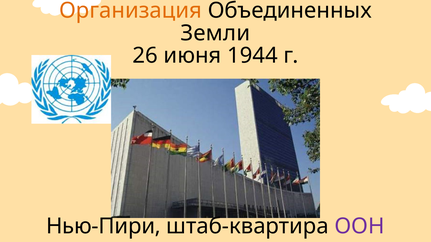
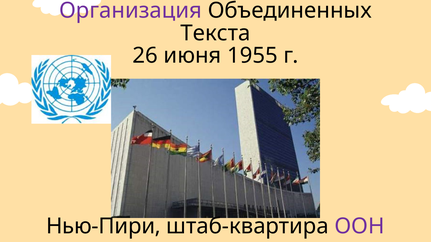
Организация colour: orange -> purple (131, 11)
Земли: Земли -> Текста (215, 33)
1944: 1944 -> 1955 (253, 56)
